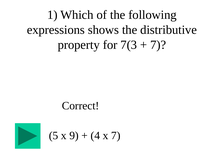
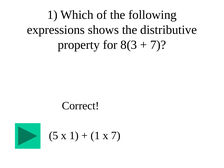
7(3: 7(3 -> 8(3 (129, 45)
x 9: 9 -> 1 (74, 136)
4: 4 -> 1 (95, 136)
